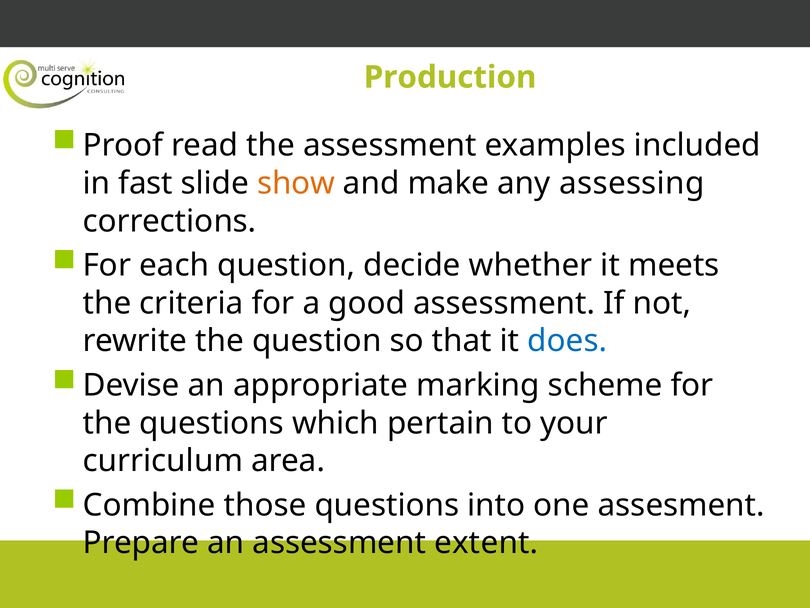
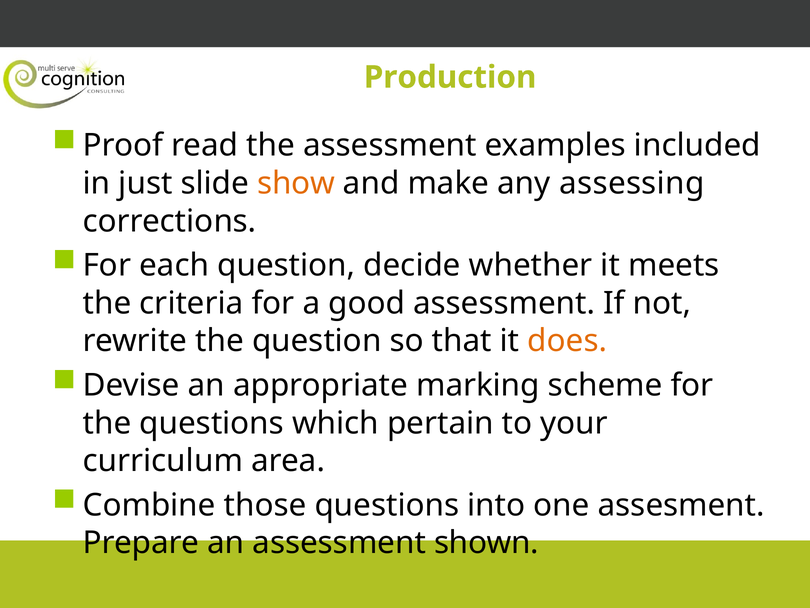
fast: fast -> just (145, 183)
does colour: blue -> orange (567, 341)
extent: extent -> shown (487, 543)
